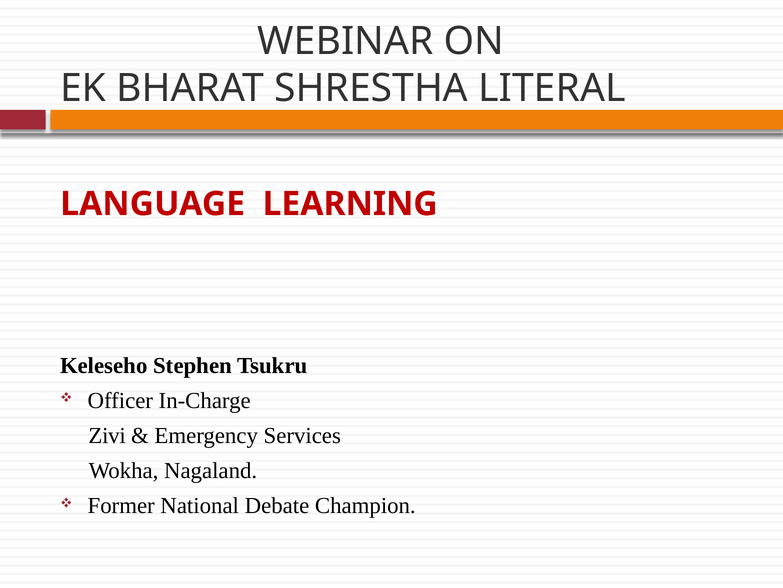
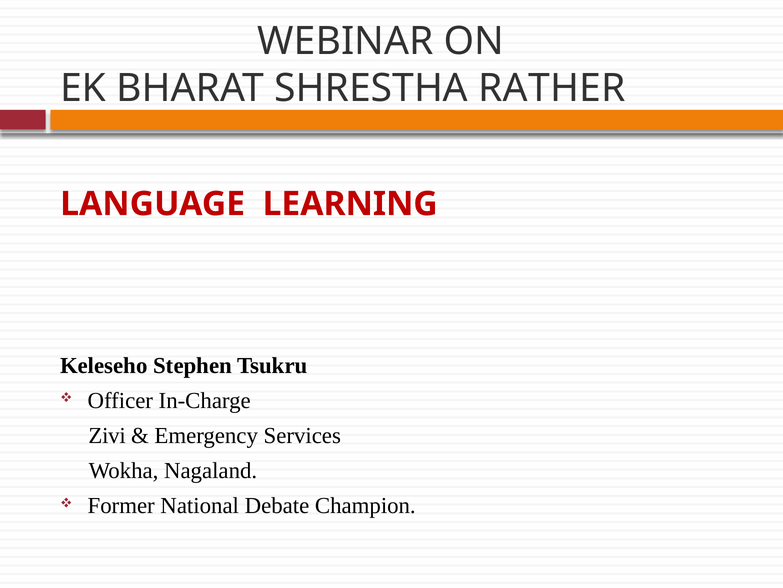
LITERAL: LITERAL -> RATHER (552, 88)
